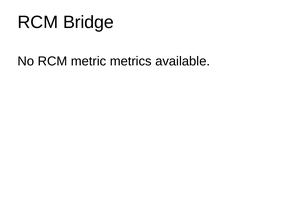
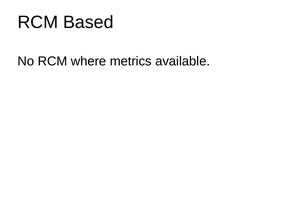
Bridge: Bridge -> Based (88, 22)
metric: metric -> where (89, 61)
